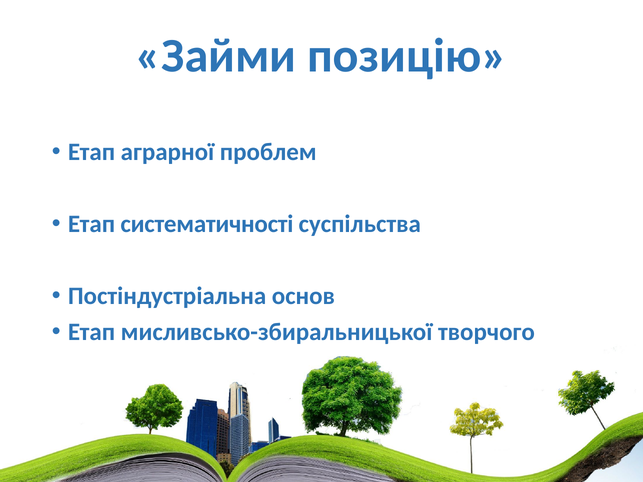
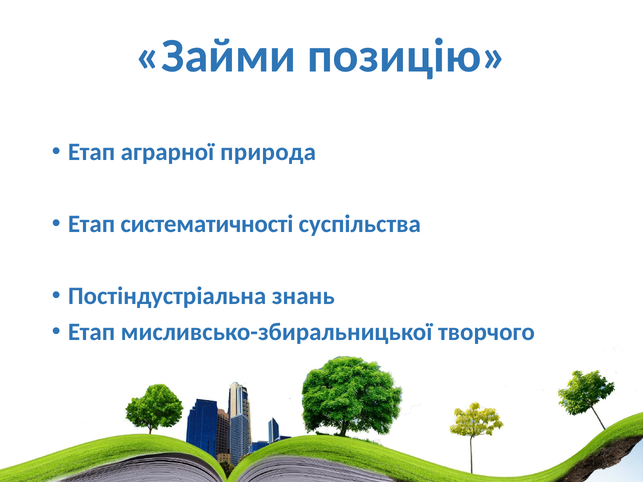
проблем: проблем -> природа (268, 152)
основ: основ -> знань (303, 296)
